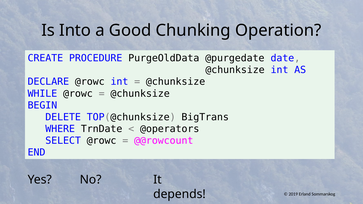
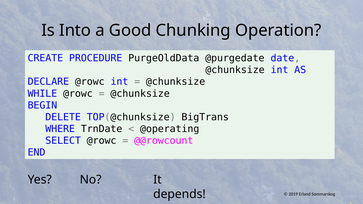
@operators: @operators -> @operating (170, 129)
